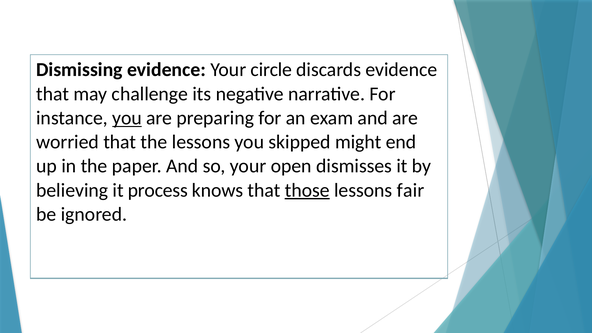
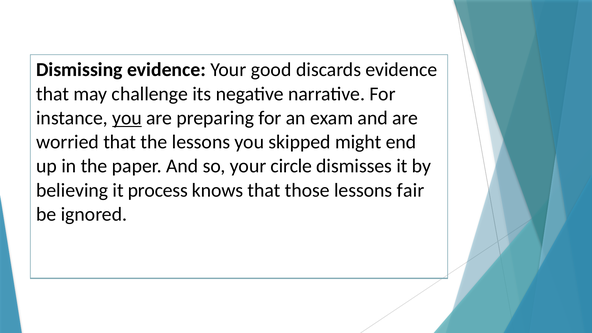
circle: circle -> good (271, 70)
open: open -> circle (291, 166)
those underline: present -> none (307, 190)
